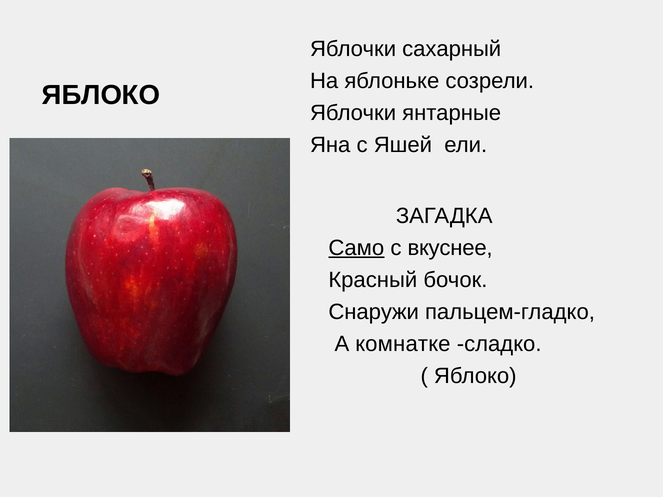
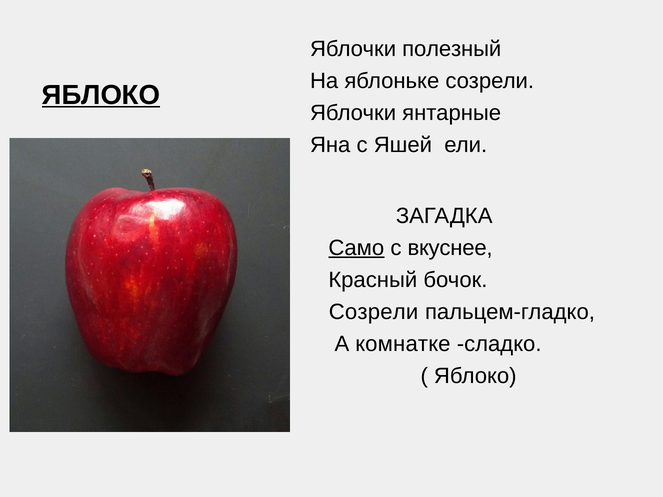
сахарный: сахарный -> полезный (452, 49)
ЯБЛОКО underline: none -> present (101, 95)
Снаружи: Снаружи -> Созрели (374, 312)
